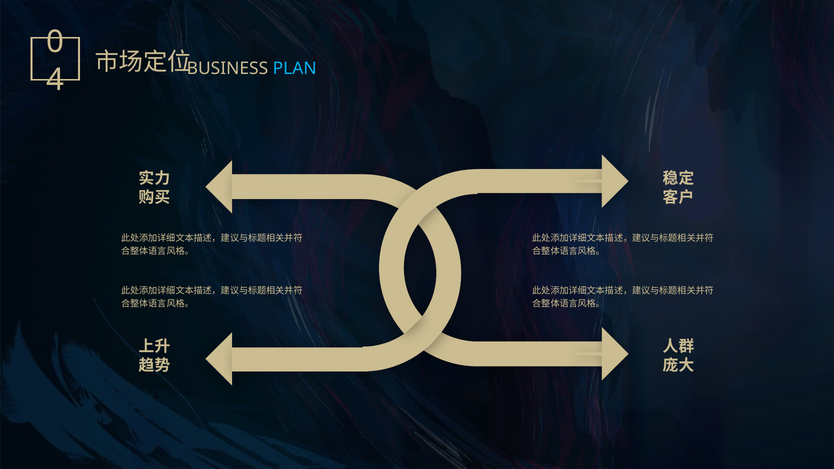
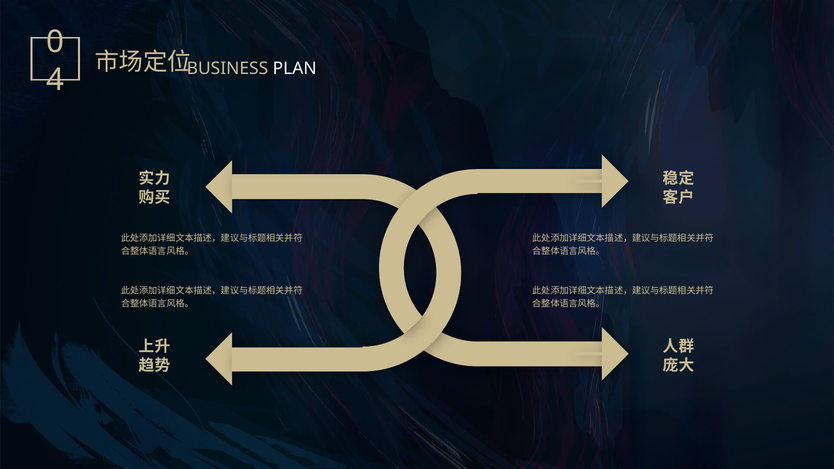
PLAN colour: light blue -> white (295, 68)
